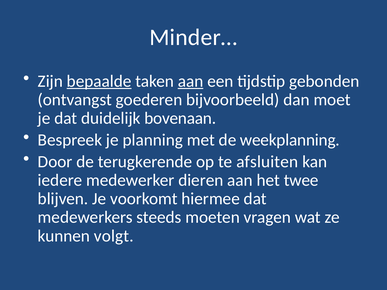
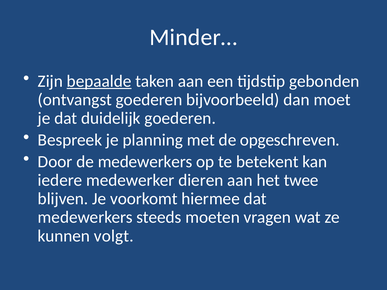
aan underline: present -> none (191, 81)
duidelijk bovenaan: bovenaan -> goederen (180, 118)
weekplanning: weekplanning -> opgeschreven (290, 140)
de terugkerende: terugkerende -> medewerkers (145, 162)
afsluiten: afsluiten -> betekent (267, 162)
